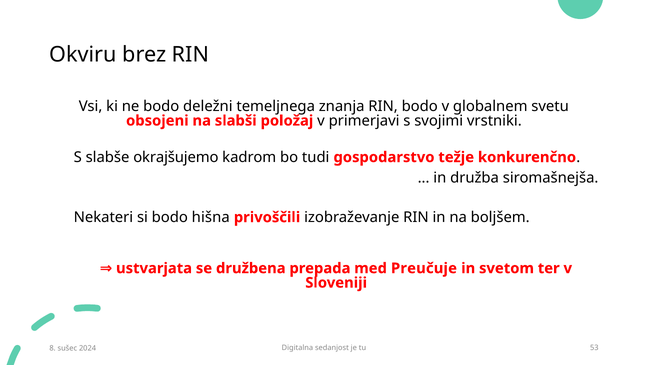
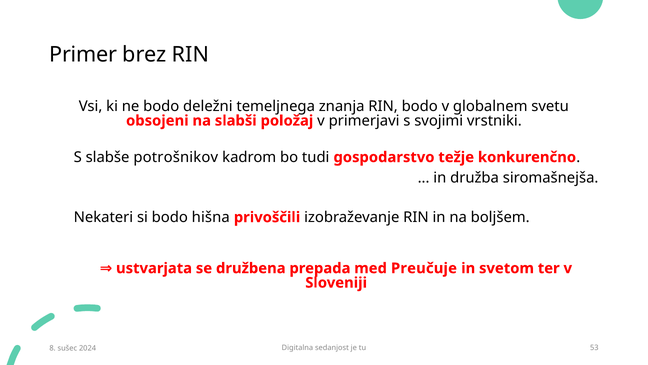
Okviru: Okviru -> Primer (83, 54)
okrajšujemo: okrajšujemo -> potrošnikov (176, 157)
